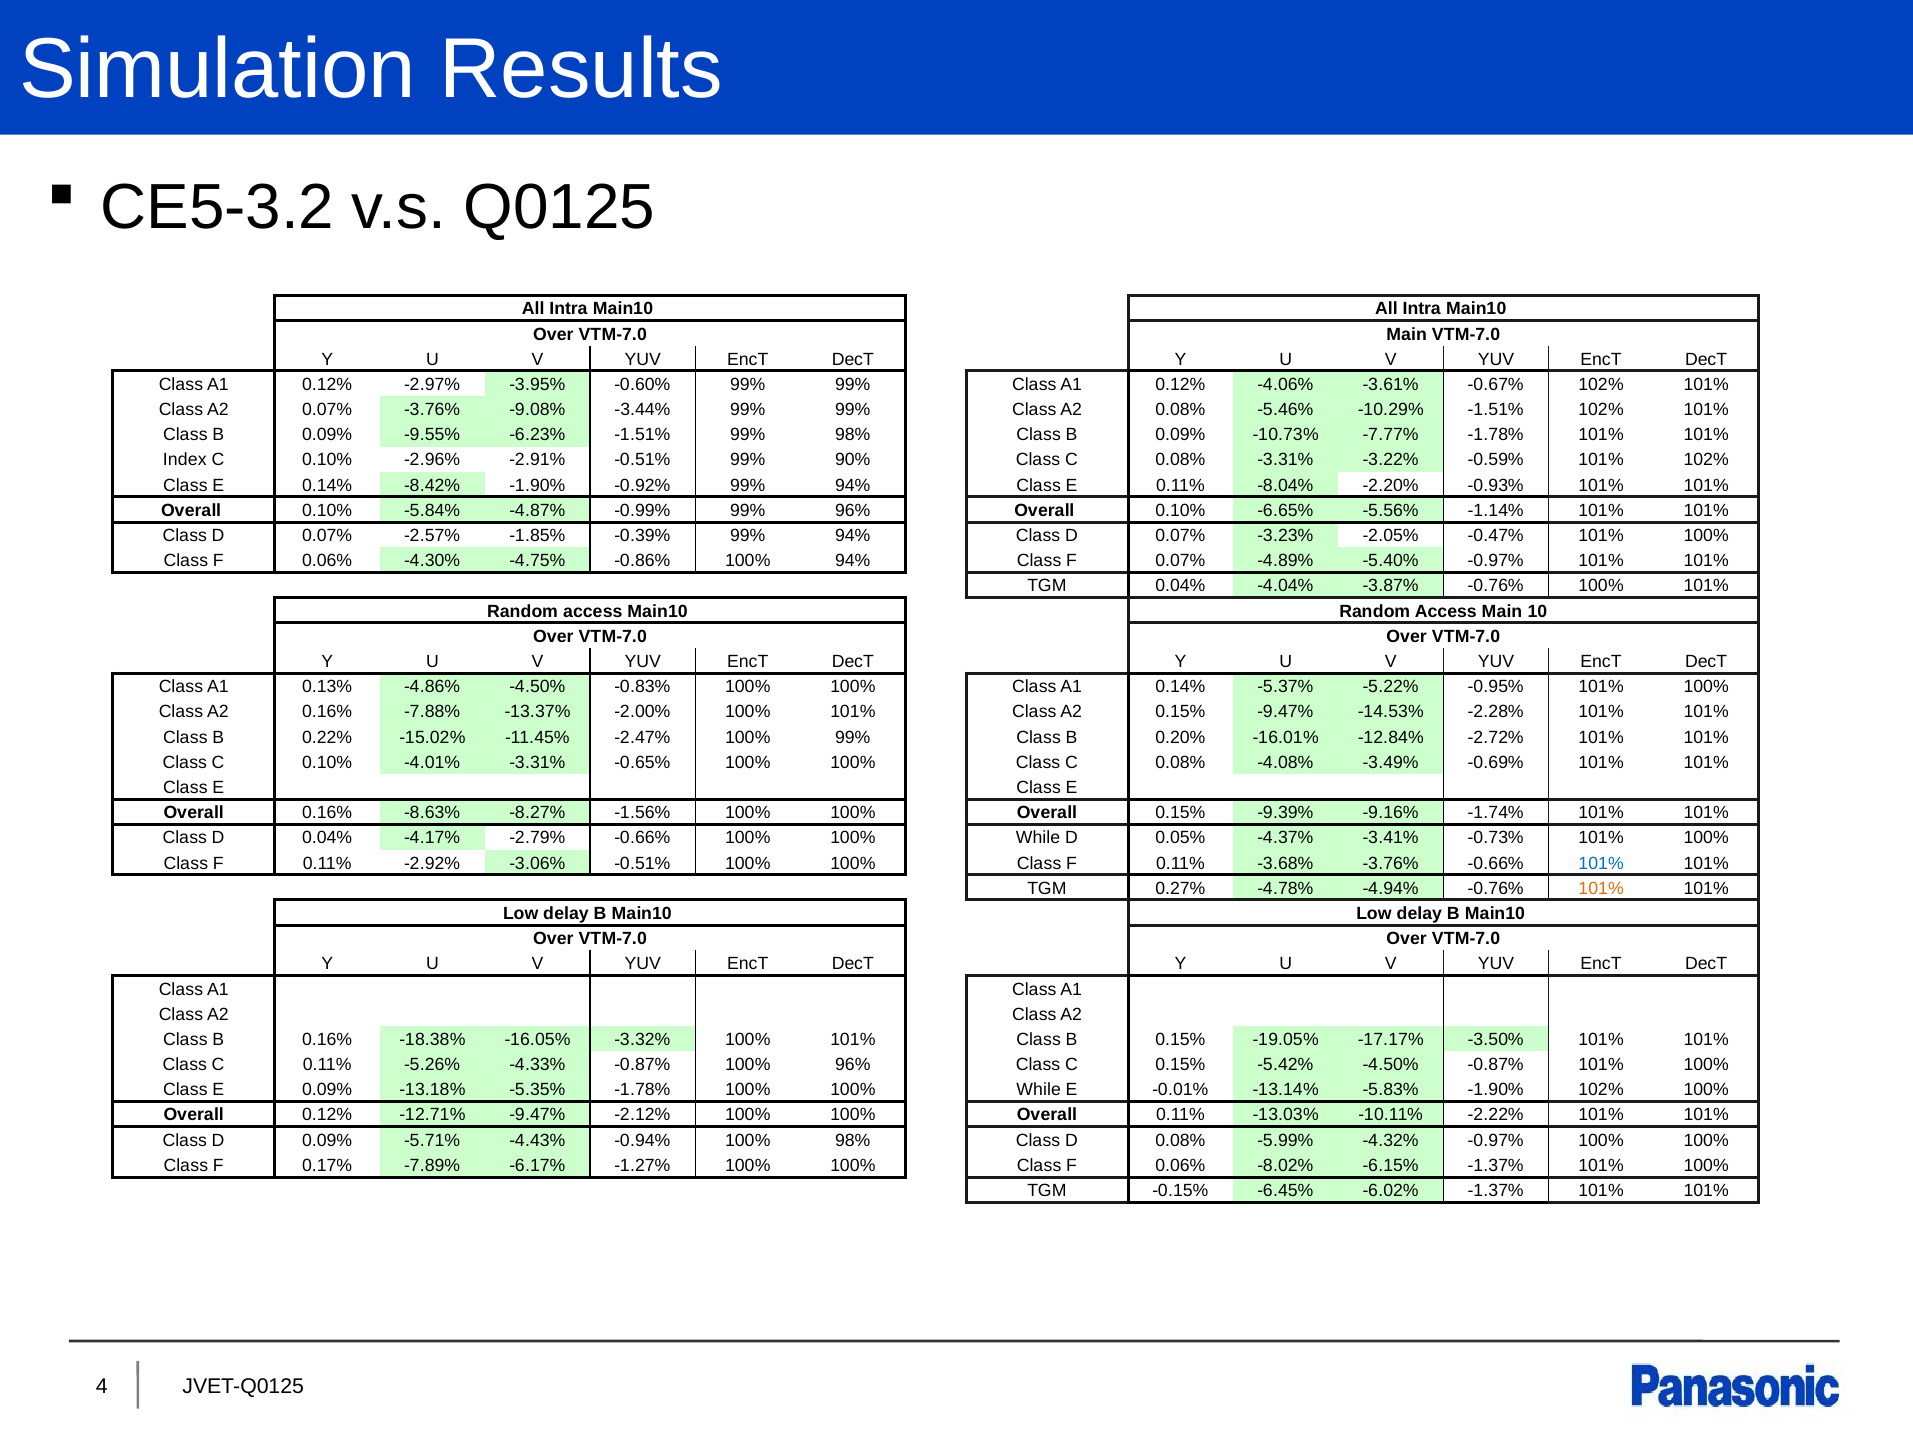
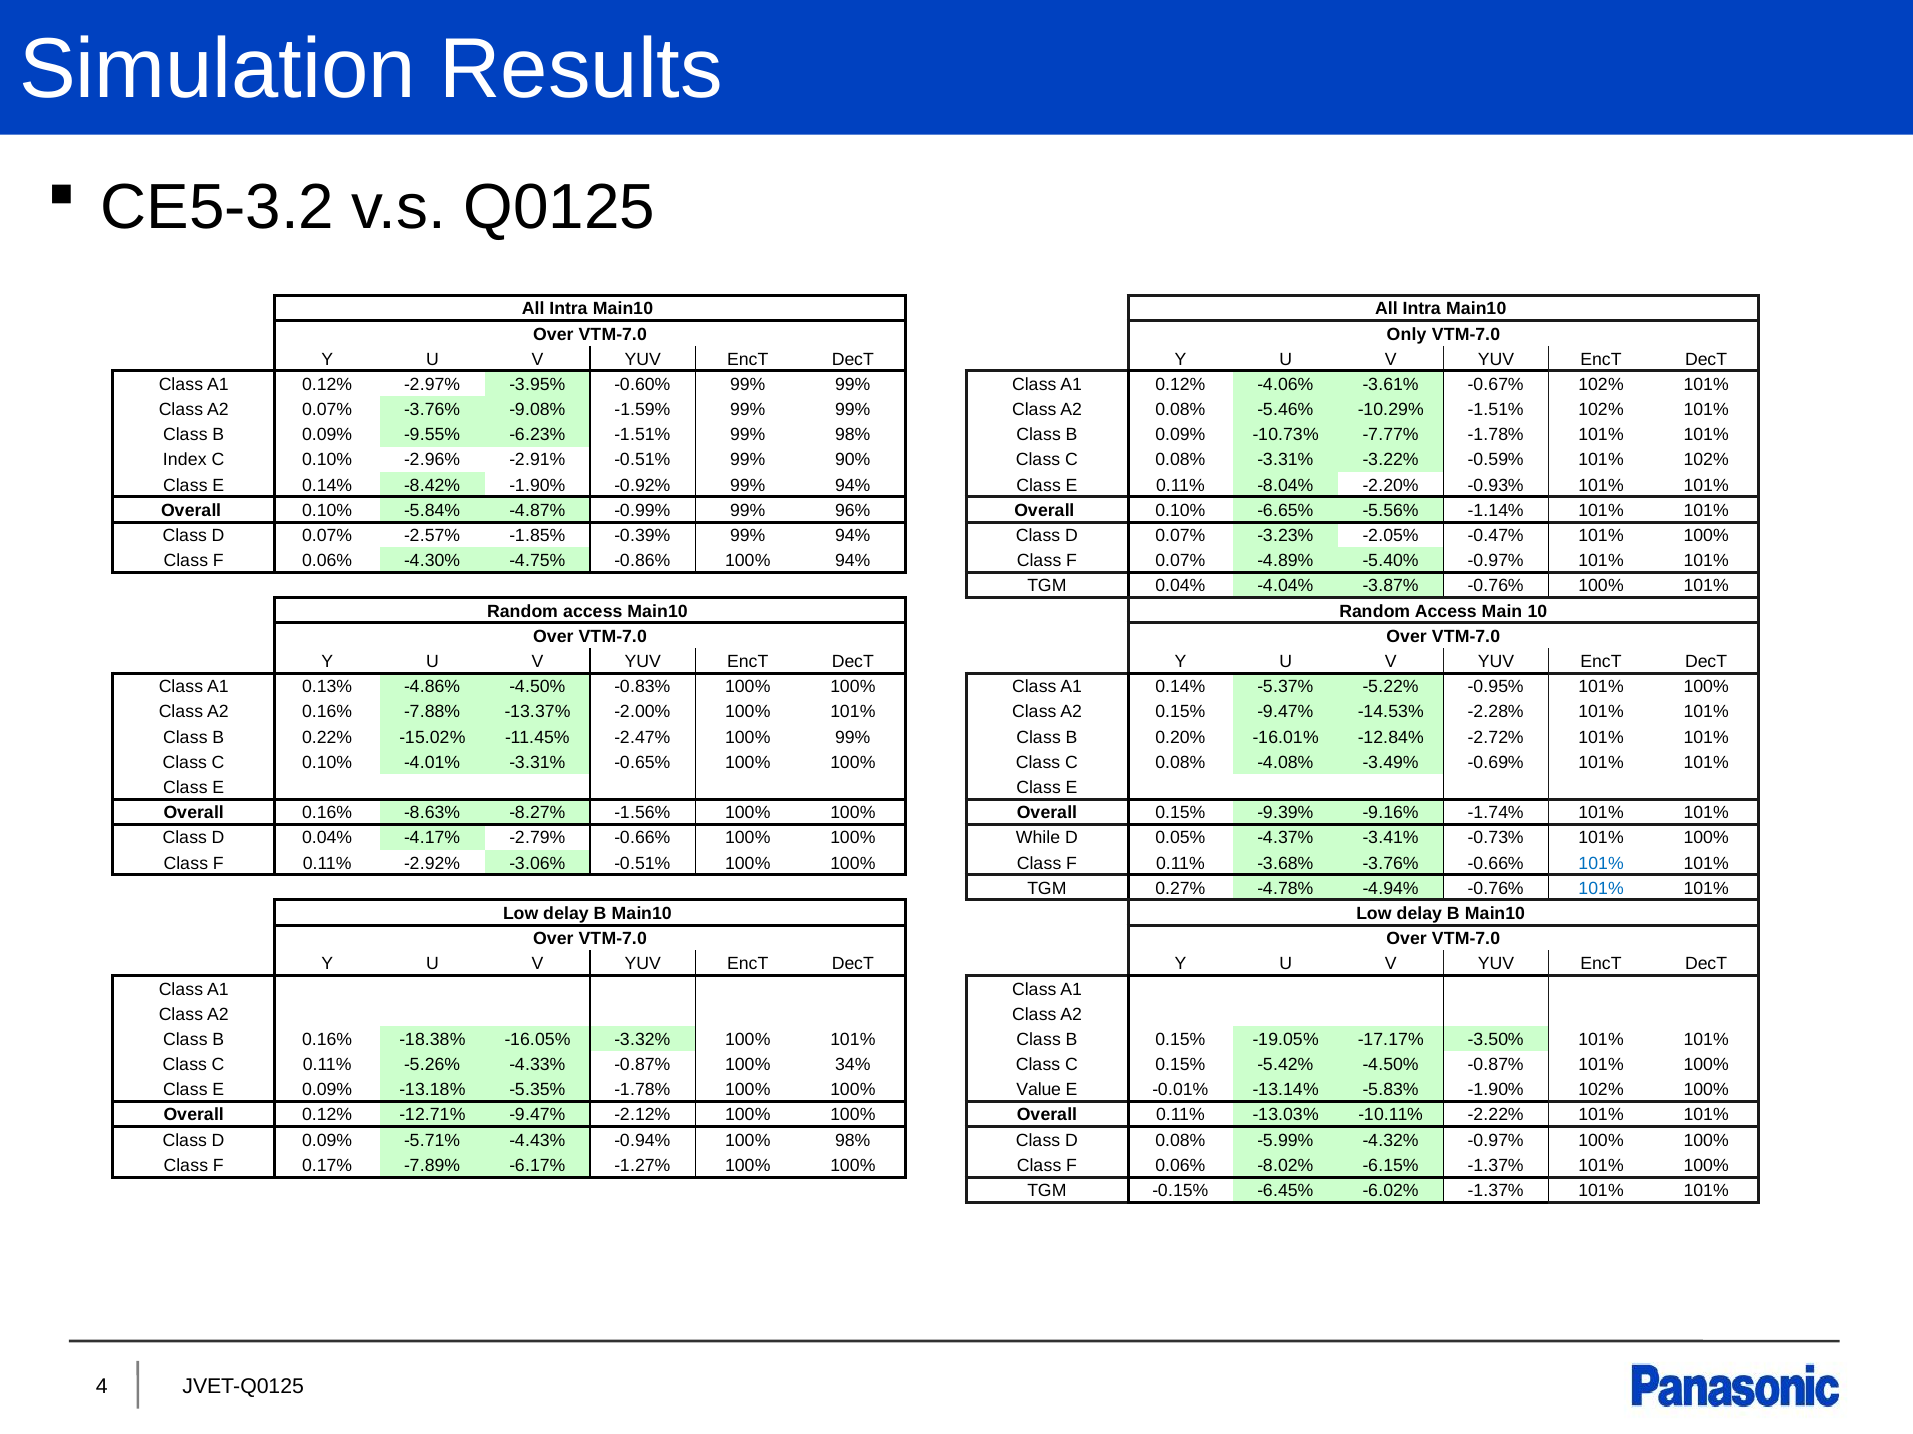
Main: Main -> Only (1407, 334)
-3.44%: -3.44% -> -1.59% (642, 410)
101% colour: orange -> blue (1601, 889)
100% 96%: 96% -> 34% (853, 1065)
While: While -> Value (1039, 1091)
